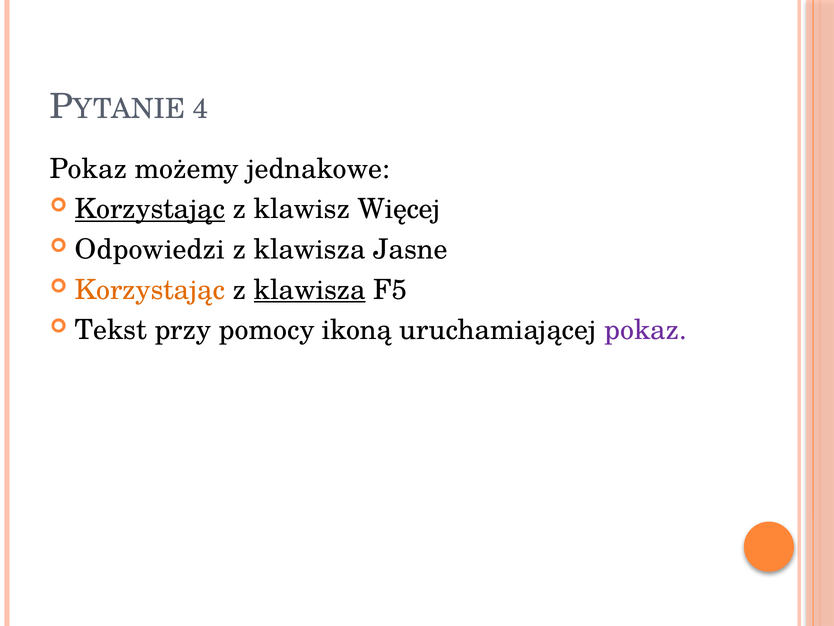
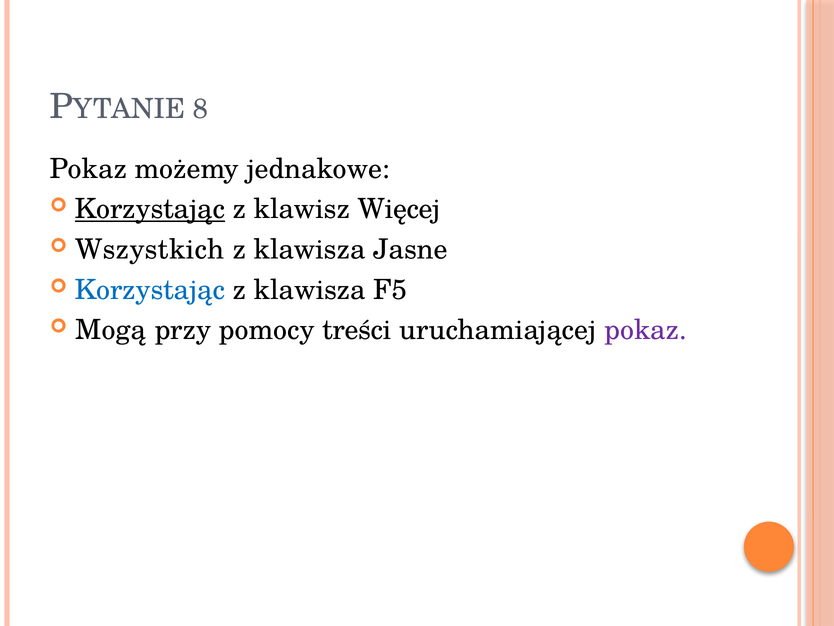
4: 4 -> 8 (201, 109)
Odpowiedzi: Odpowiedzi -> Wszystkich (150, 249)
Korzystając colour: orange -> blue (150, 290)
klawisza underline: present -> none (310, 290)
Tekst: Tekst -> Mogą (111, 330)
ikoną: ikoną -> treści (357, 330)
